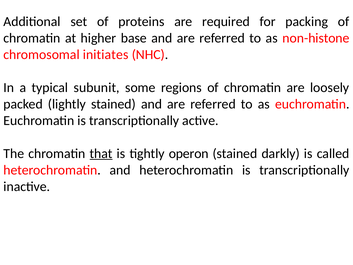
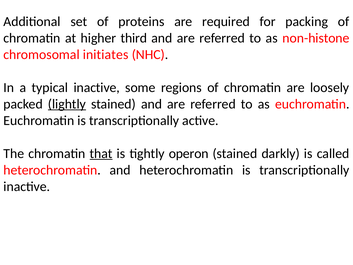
base: base -> third (134, 38)
typical subunit: subunit -> inactive (97, 87)
lightly underline: none -> present (67, 104)
